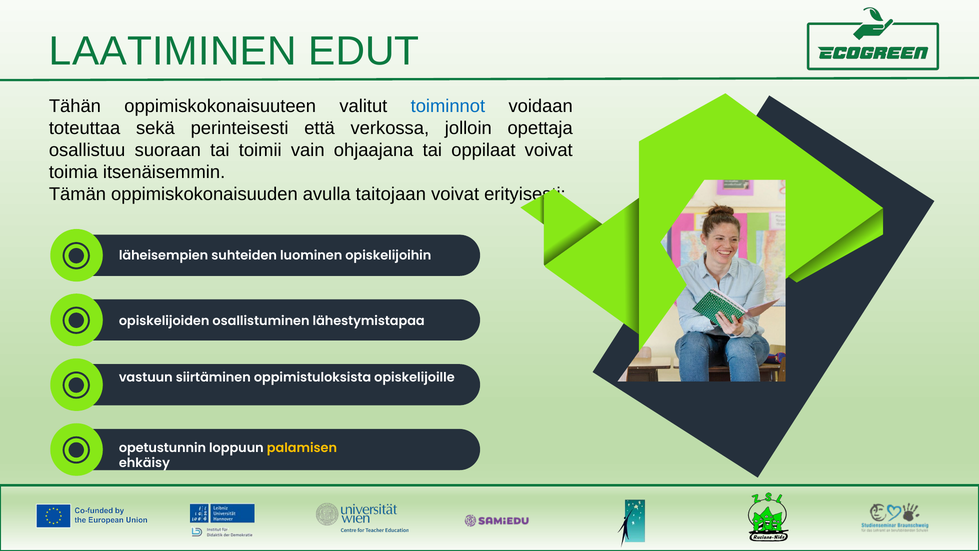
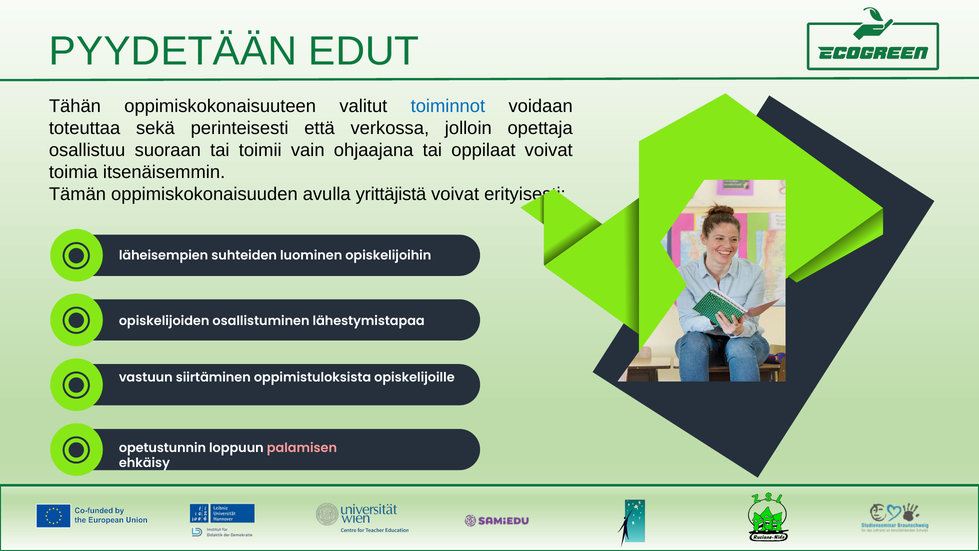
LAATIMINEN: LAATIMINEN -> PYYDETÄÄN (173, 51)
taitojaan: taitojaan -> yrittäjistä (391, 194)
palamisen colour: yellow -> pink (302, 448)
